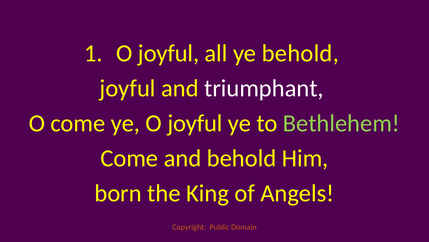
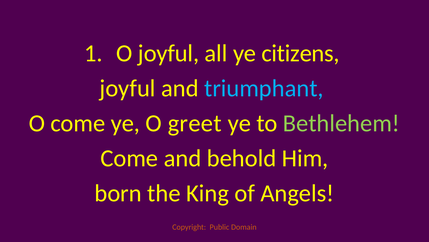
ye behold: behold -> citizens (301, 53)
triumphant colour: white -> light blue (264, 88)
ye O joyful: joyful -> greet (195, 123)
